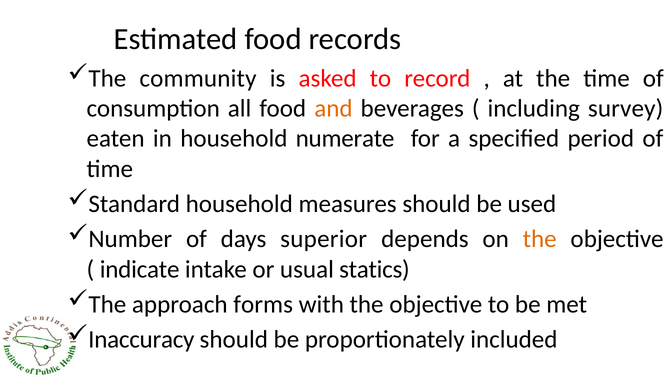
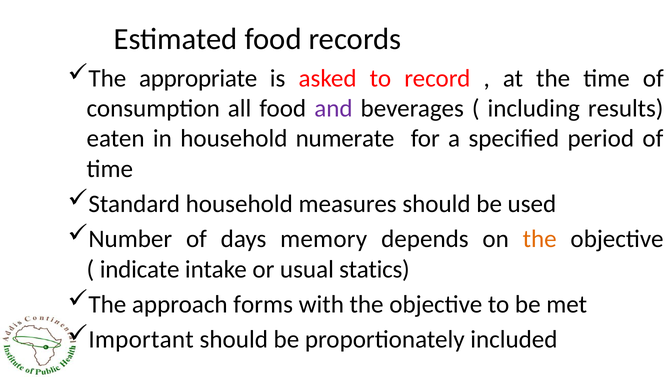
community: community -> appropriate (198, 78)
and colour: orange -> purple (333, 108)
survey: survey -> results (626, 108)
superior: superior -> memory (324, 239)
Inaccuracy: Inaccuracy -> Important (141, 339)
